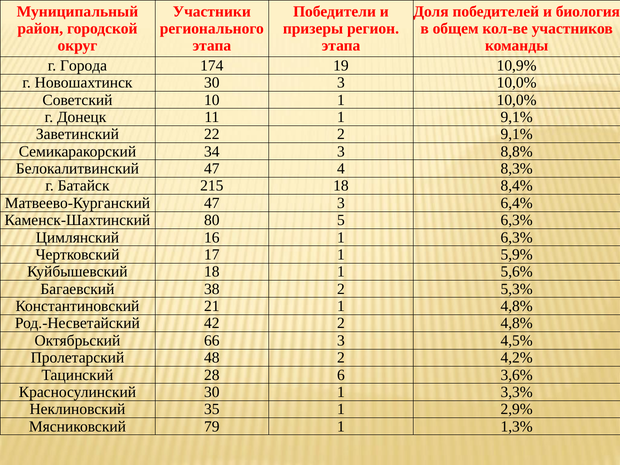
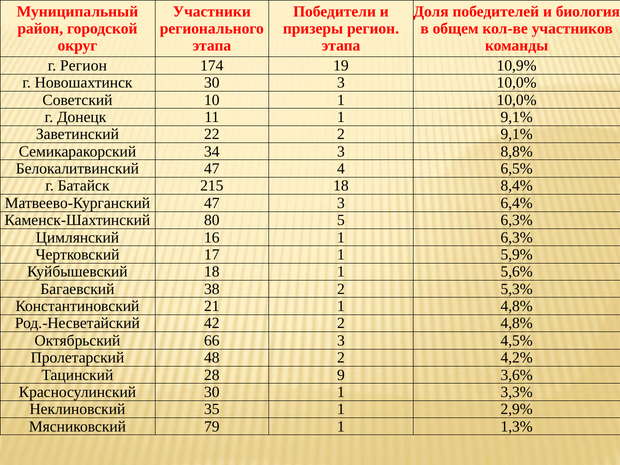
г Города: Города -> Регион (84, 66)
8,3%: 8,3% -> 6,5% (517, 169)
6: 6 -> 9 (341, 375)
